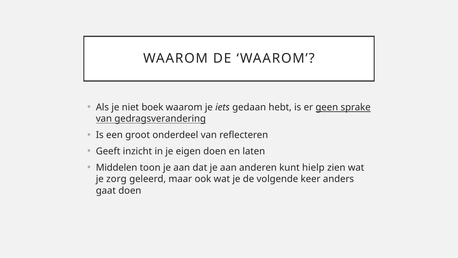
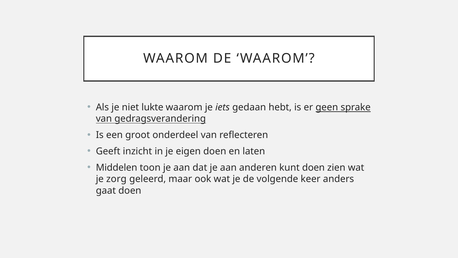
boek: boek -> lukte (152, 107)
kunt hielp: hielp -> doen (313, 167)
